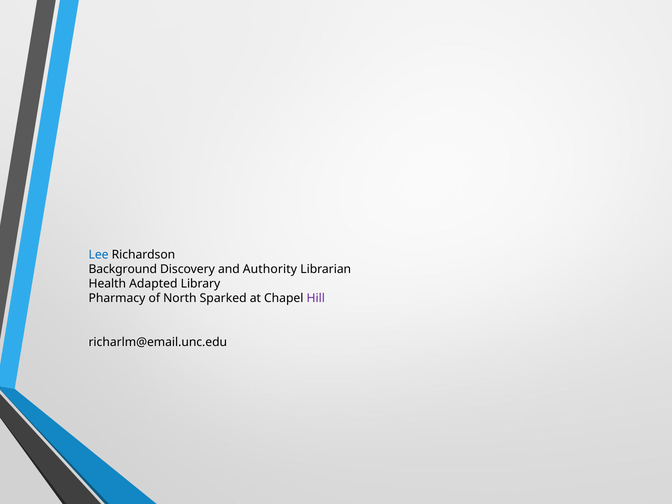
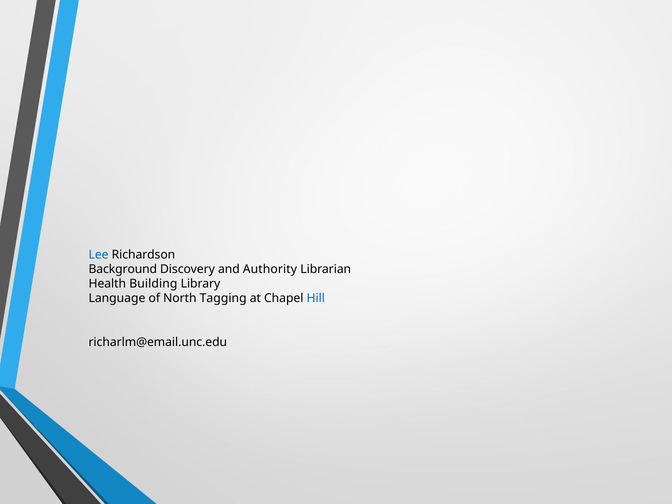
Adapted: Adapted -> Building (153, 284)
Pharmacy: Pharmacy -> Language (117, 298)
Sparked: Sparked -> Tagging (223, 298)
Hill colour: purple -> blue (316, 298)
